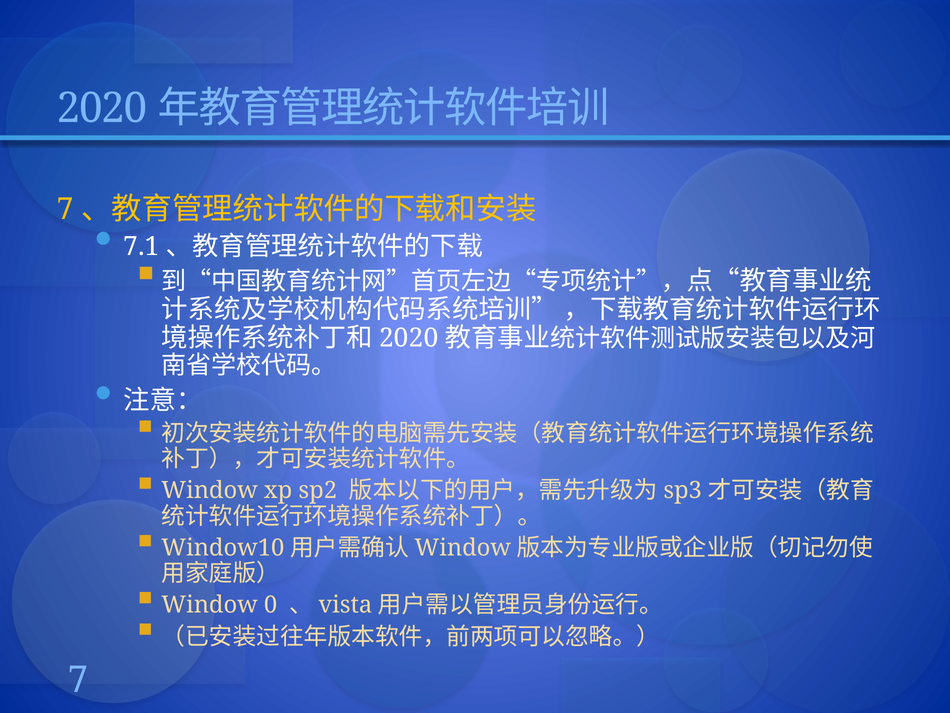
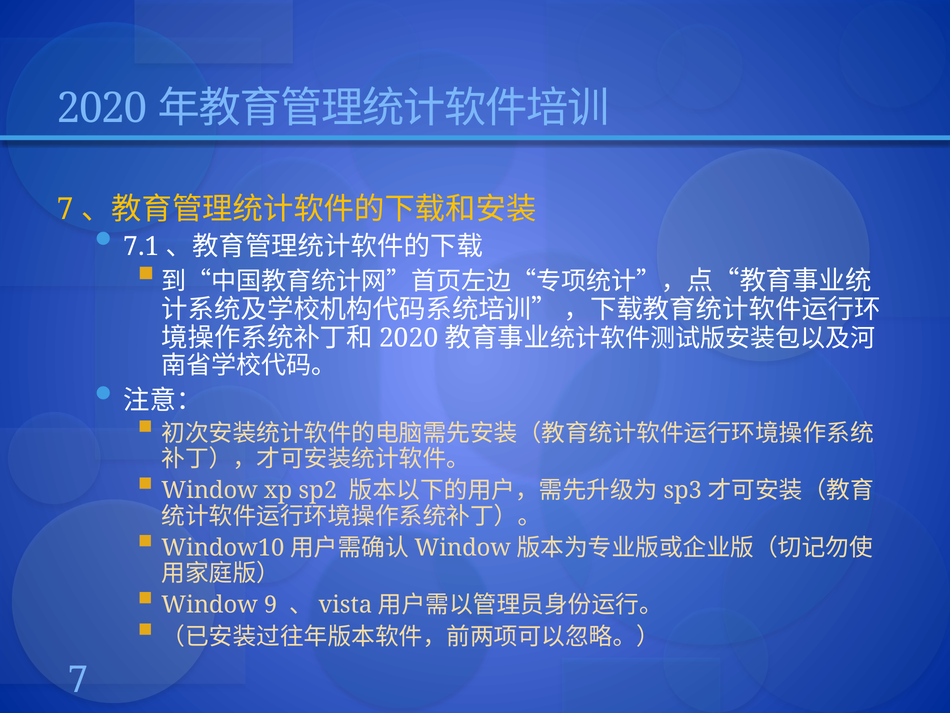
0: 0 -> 9 (271, 605)
